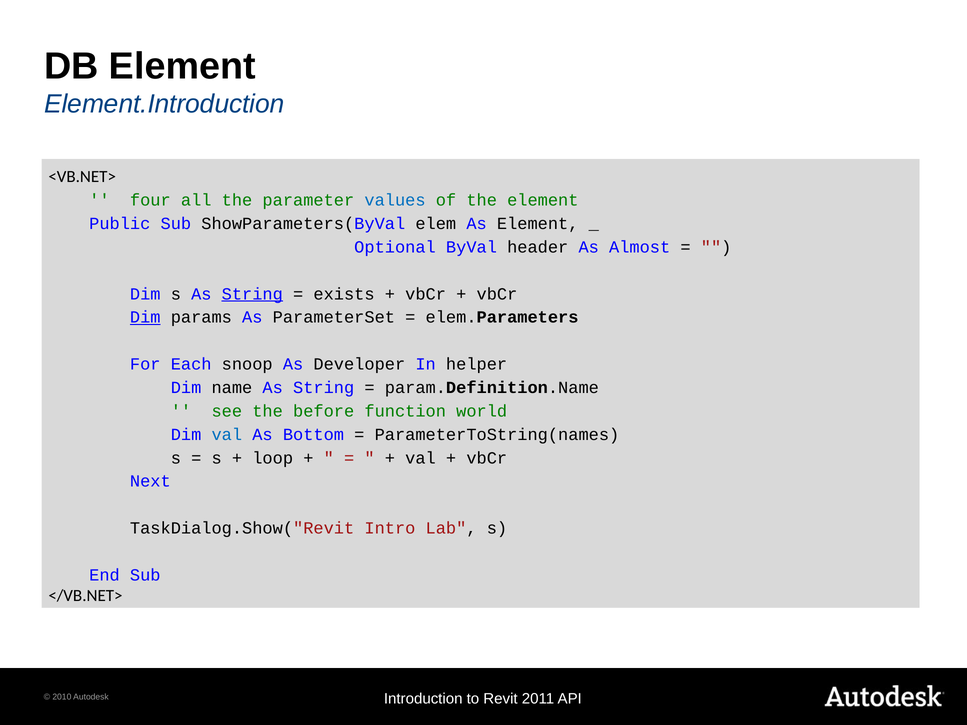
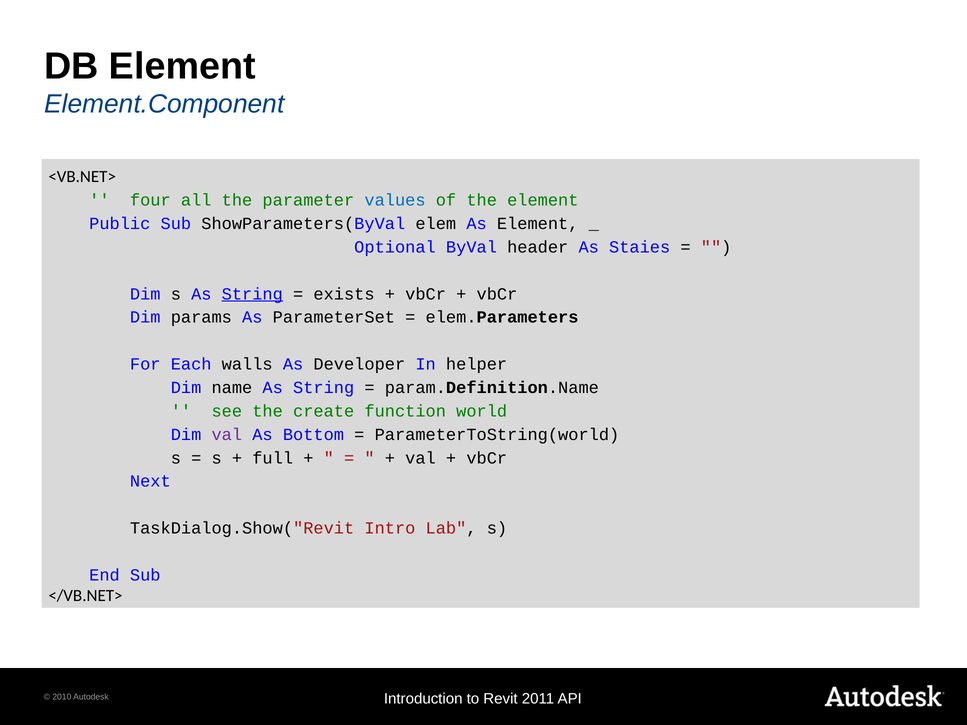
Element.Introduction: Element.Introduction -> Element.Component (164, 104)
Almost: Almost -> Staies (640, 247)
Dim underline: present -> none (145, 317)
snoop: snoop -> walls (247, 364)
before: before -> create (324, 411)
val colour: blue -> purple (227, 435)
ParameterToString(names: ParameterToString(names -> ParameterToString(world (497, 435)
loop: loop -> full (273, 458)
